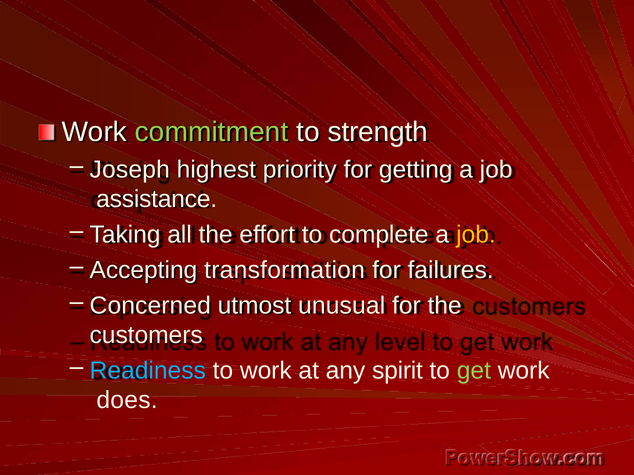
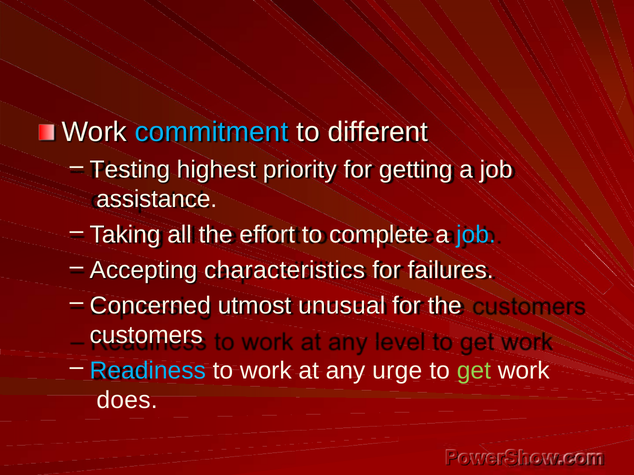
commitment colour: light green -> light blue (212, 132)
strength: strength -> different (378, 132)
Joseph: Joseph -> Testing (130, 170)
job colour: yellow -> light blue (476, 235)
transformation: transformation -> characteristics (285, 270)
spirit: spirit -> urge (397, 371)
